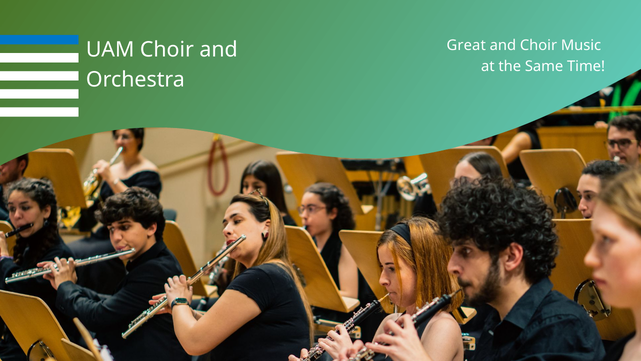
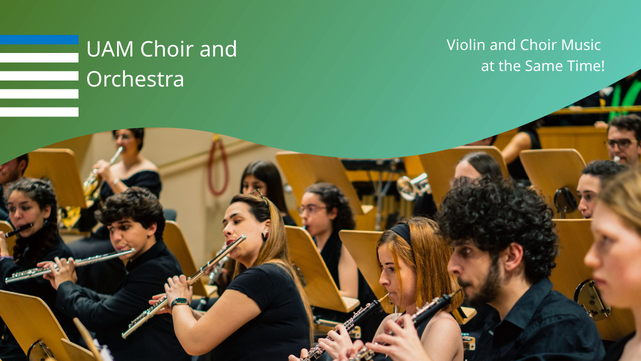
Great: Great -> Violin (466, 46)
